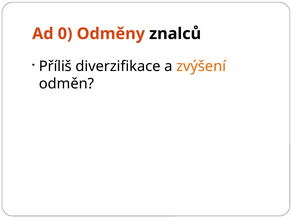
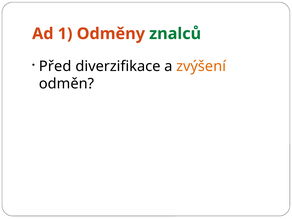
0: 0 -> 1 (65, 34)
znalců colour: black -> green (175, 34)
Příliš: Příliš -> Před (55, 66)
